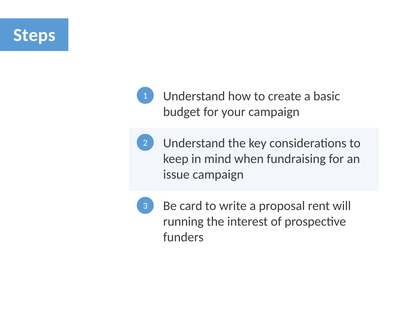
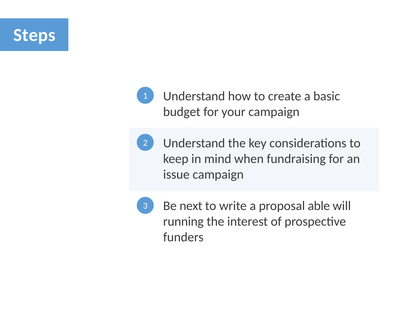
card: card -> next (191, 206)
rent: rent -> able (319, 206)
